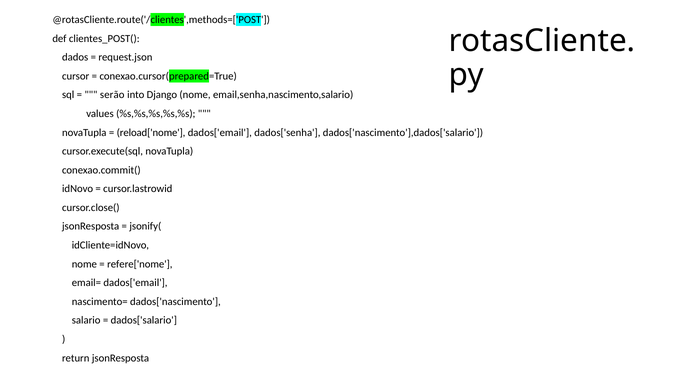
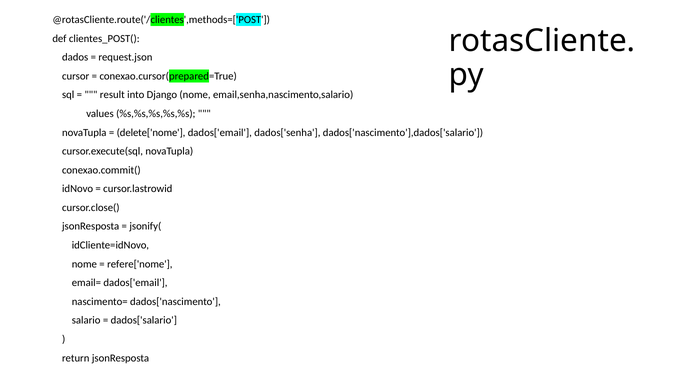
serão: serão -> result (112, 95)
reload['nome: reload['nome -> delete['nome (151, 132)
